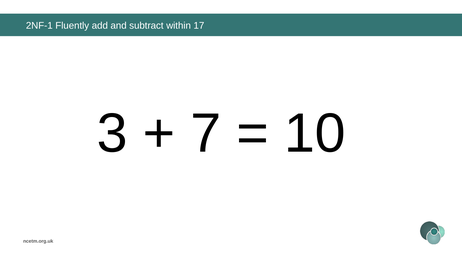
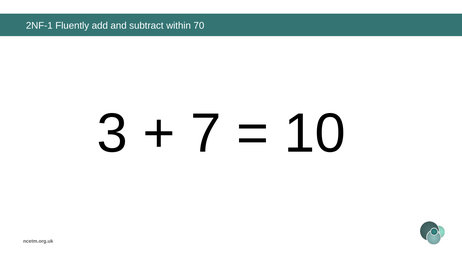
17: 17 -> 70 (199, 26)
